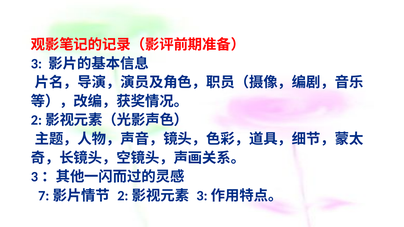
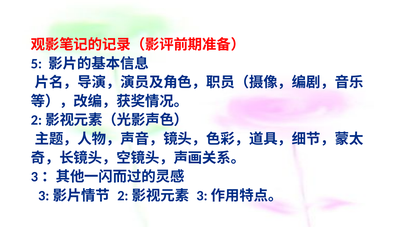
3: 3 -> 5 (36, 64)
7: 7 -> 3 (44, 196)
